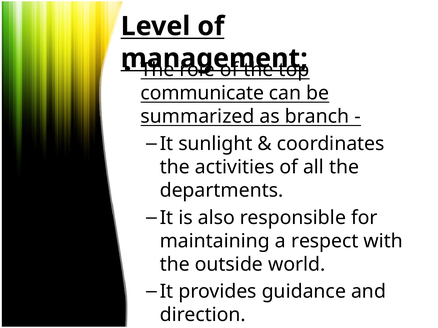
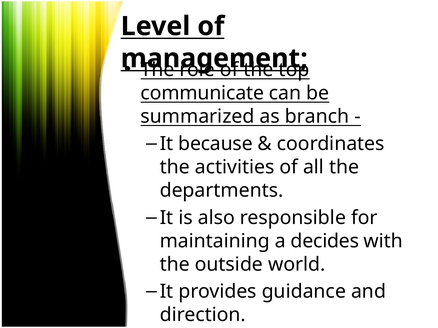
sunlight: sunlight -> because (215, 144)
respect: respect -> decides (325, 241)
